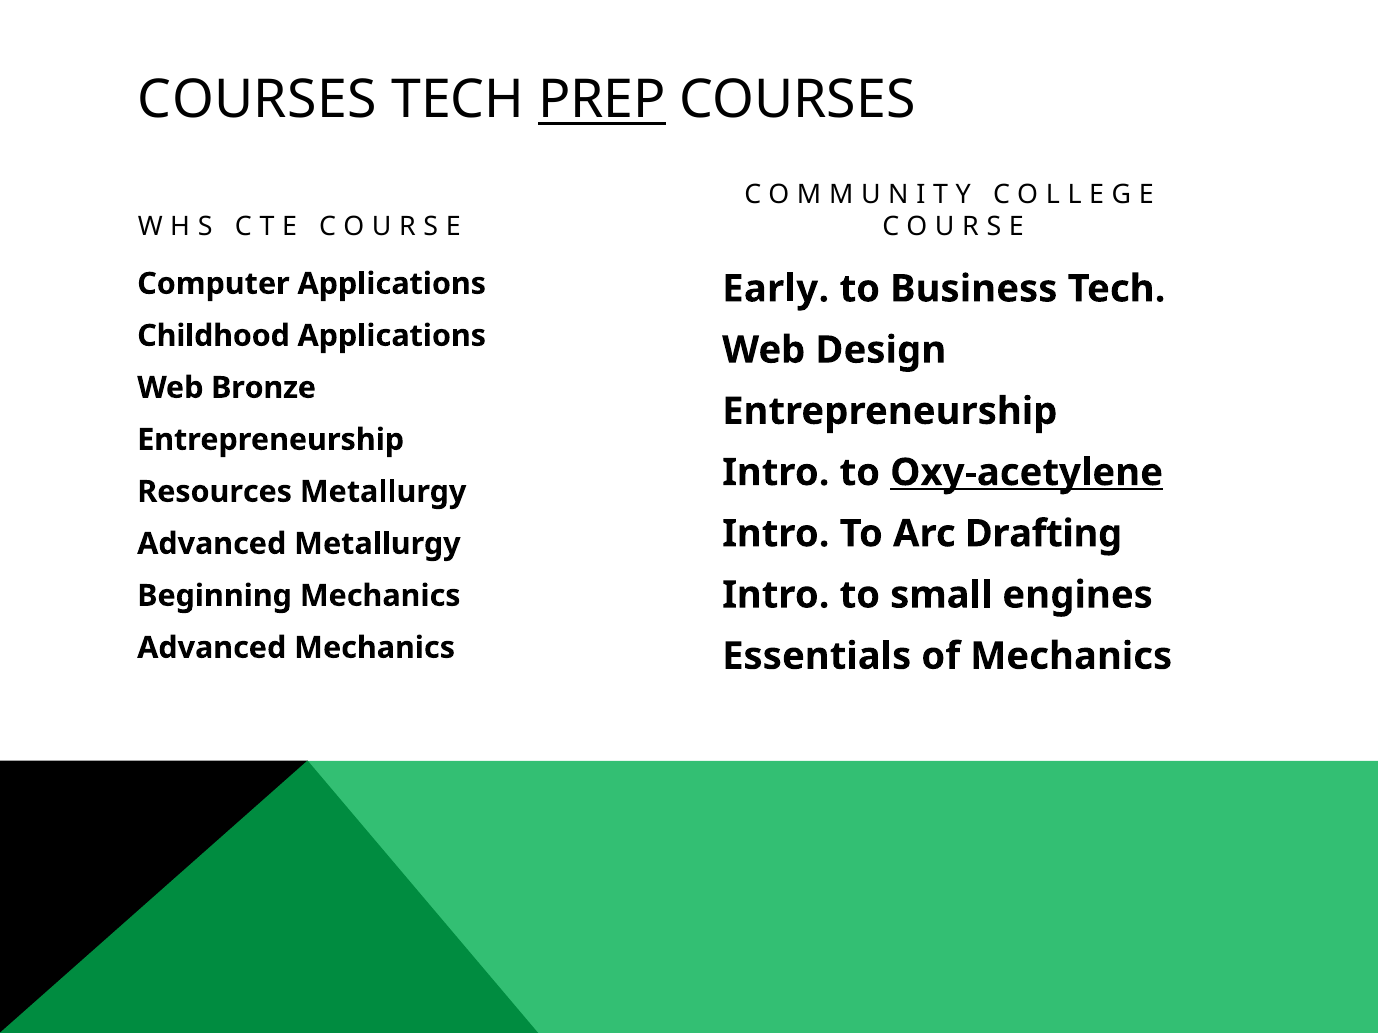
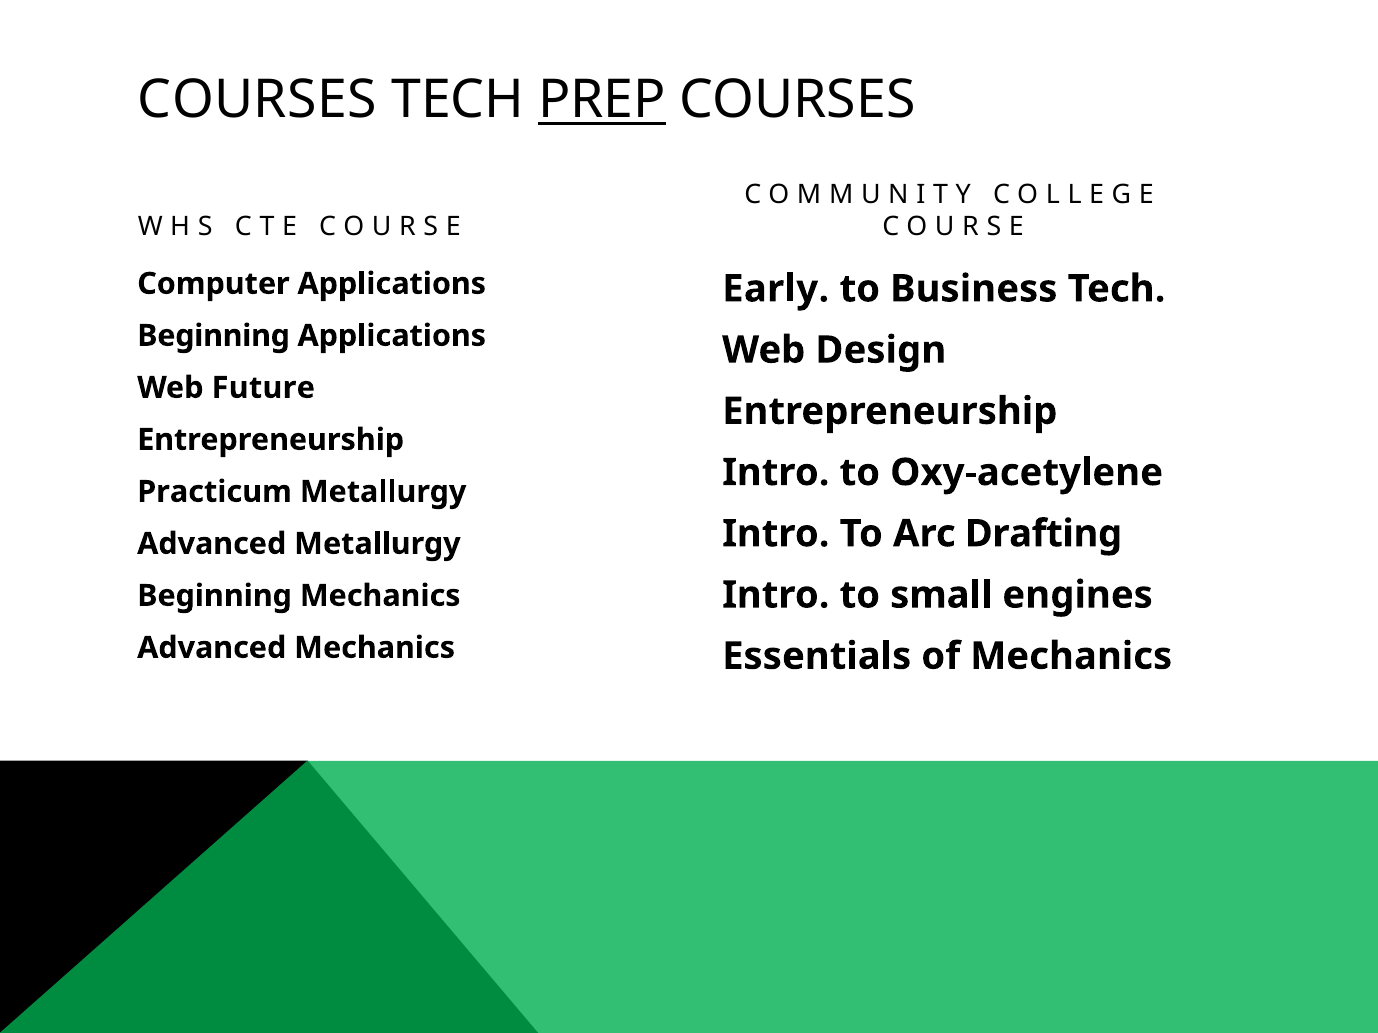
Childhood: Childhood -> Beginning (214, 336)
Bronze: Bronze -> Future (263, 388)
Oxy-acetylene underline: present -> none (1027, 473)
Resources: Resources -> Practicum (215, 492)
